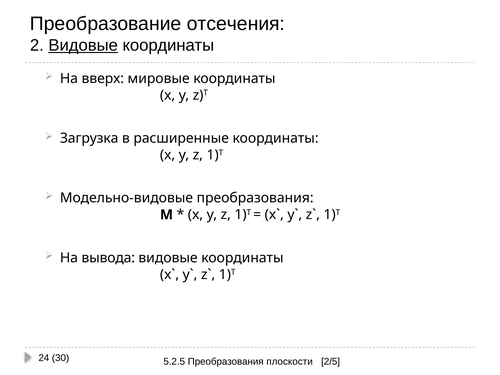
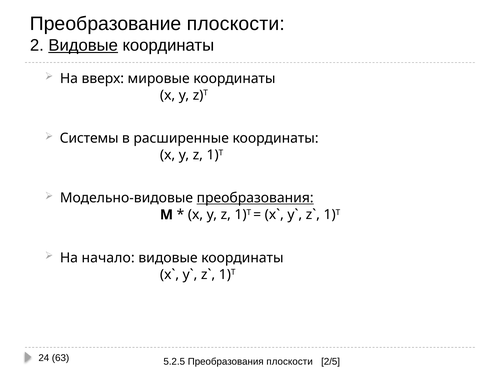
Преобразование отсечения: отсечения -> плоскости (236, 24)
Загрузка: Загрузка -> Системы (89, 138)
преобразования underline: none -> present (255, 198)
вывода: вывода -> начало (108, 258)
30: 30 -> 63 (61, 358)
